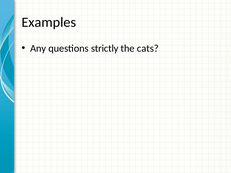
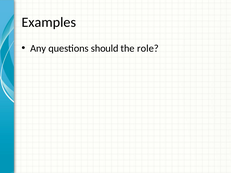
strictly: strictly -> should (105, 48)
cats: cats -> role (148, 48)
